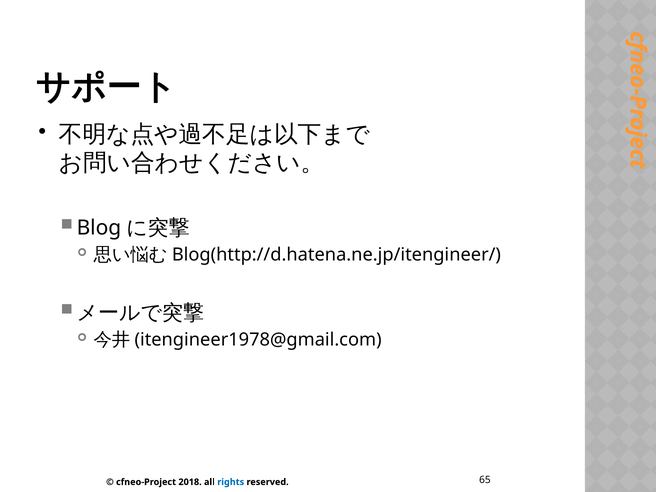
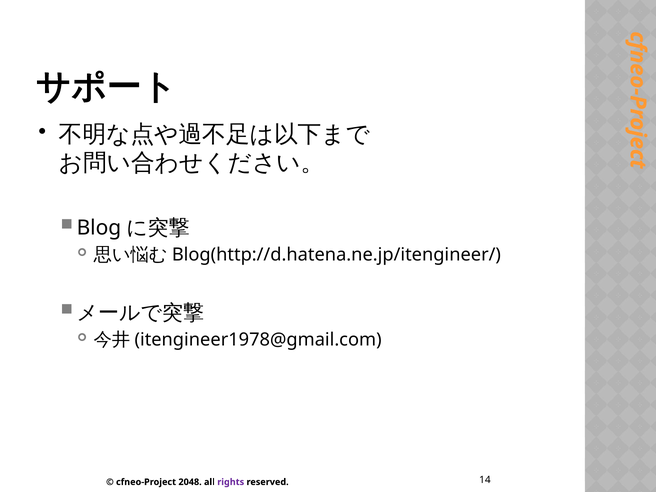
2018: 2018 -> 2048 (190, 482)
rights colour: blue -> purple (231, 482)
65: 65 -> 14 (485, 480)
